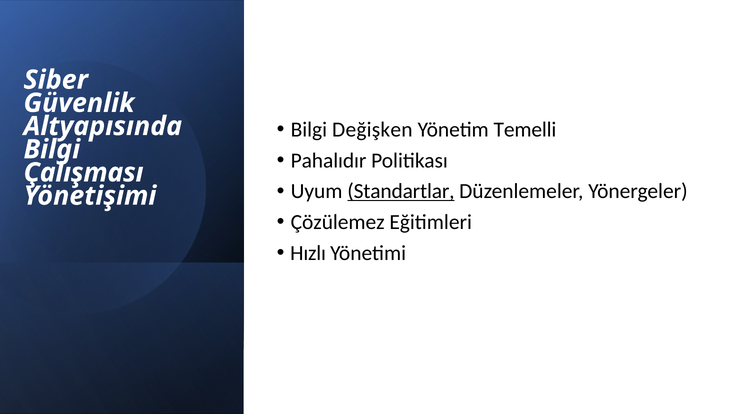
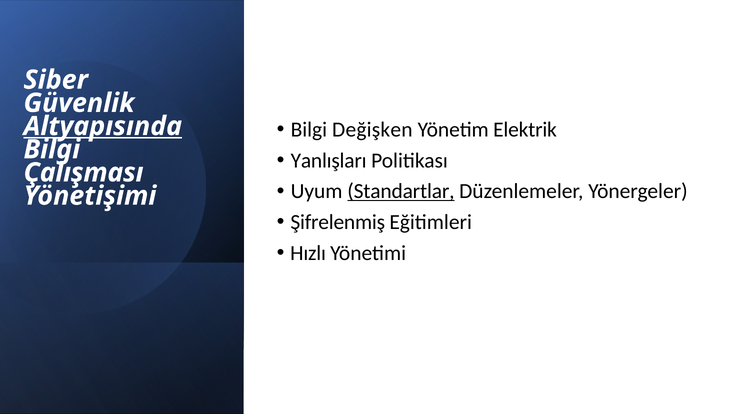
Temelli: Temelli -> Elektrik (525, 130)
Altyapısında underline: none -> present (103, 126)
Pahalıdır: Pahalıdır -> Yanlışları (329, 161)
Çözülemez: Çözülemez -> Şifrelenmiş (338, 222)
